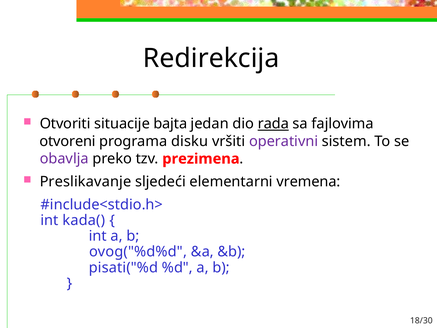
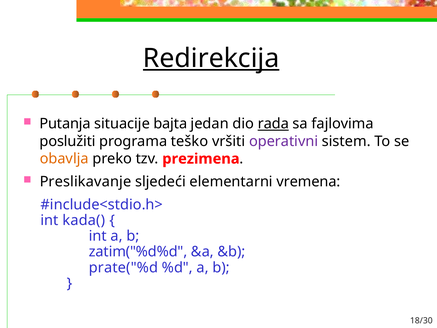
Redirekcija underline: none -> present (211, 58)
Otvoriti: Otvoriti -> Putanja (65, 124)
otvoreni: otvoreni -> poslužiti (68, 141)
disku: disku -> teško (190, 141)
obavlja colour: purple -> orange (64, 159)
ovog("%d%d: ovog("%d%d -> zatim("%d%d (138, 252)
pisati("%d: pisati("%d -> prate("%d (123, 267)
